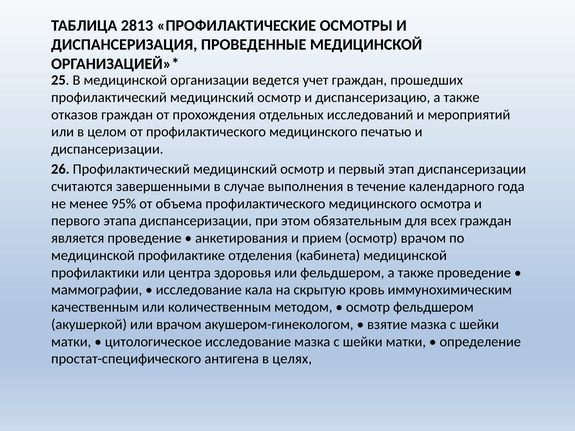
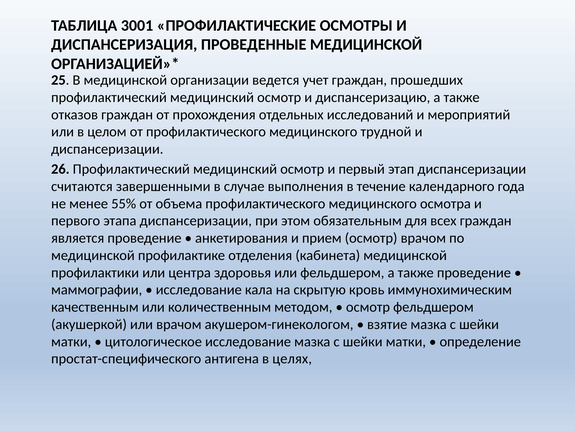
2813: 2813 -> 3001 (137, 25)
печатью: печатью -> трудной (386, 132)
95%: 95% -> 55% (124, 204)
